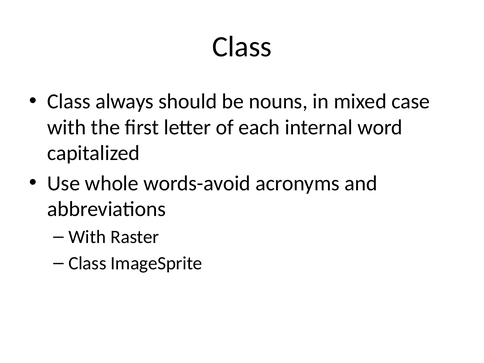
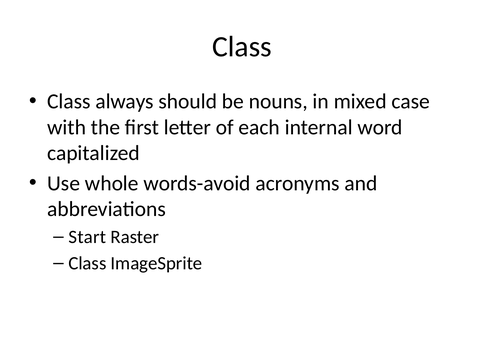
With: With -> Start (87, 237)
